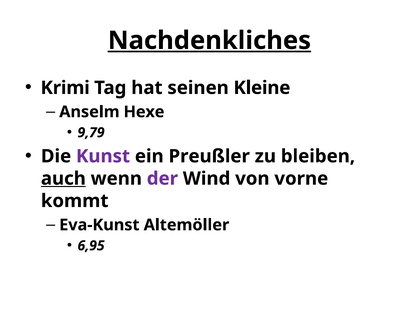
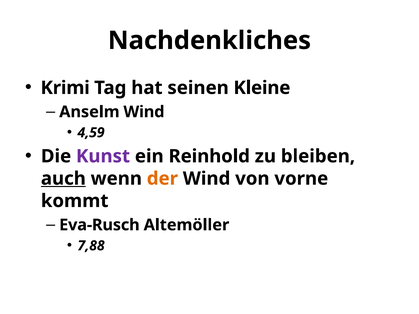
Nachdenkliches underline: present -> none (209, 41)
Anselm Hexe: Hexe -> Wind (144, 112)
9,79: 9,79 -> 4,59 (91, 133)
Preußler: Preußler -> Reinhold (209, 156)
der colour: purple -> orange (162, 179)
Eva-Kunst: Eva-Kunst -> Eva-Rusch (99, 225)
6,95: 6,95 -> 7,88 (91, 246)
